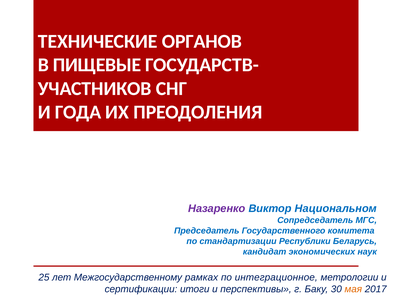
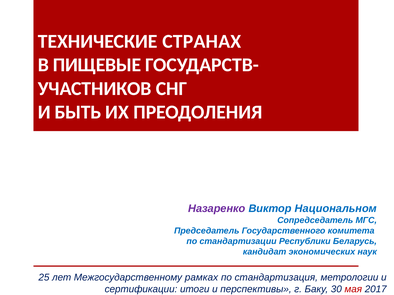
ОРГАНОВ: ОРГАНОВ -> СТРАНАХ (202, 41)
ГОДА: ГОДА -> БЫТЬ (78, 112)
интеграционное: интеграционное -> стандартизация (276, 278)
мая colour: orange -> red (353, 290)
